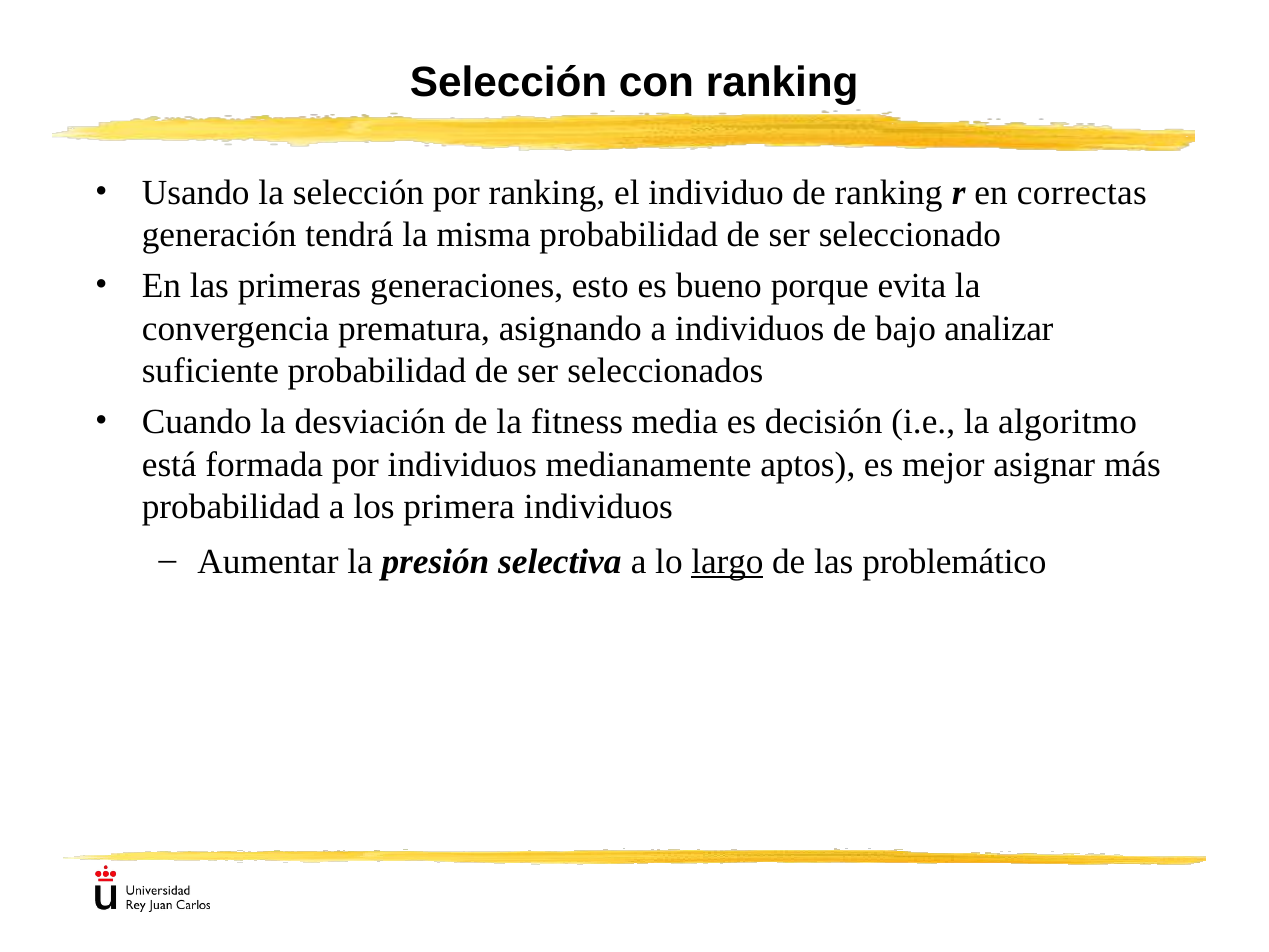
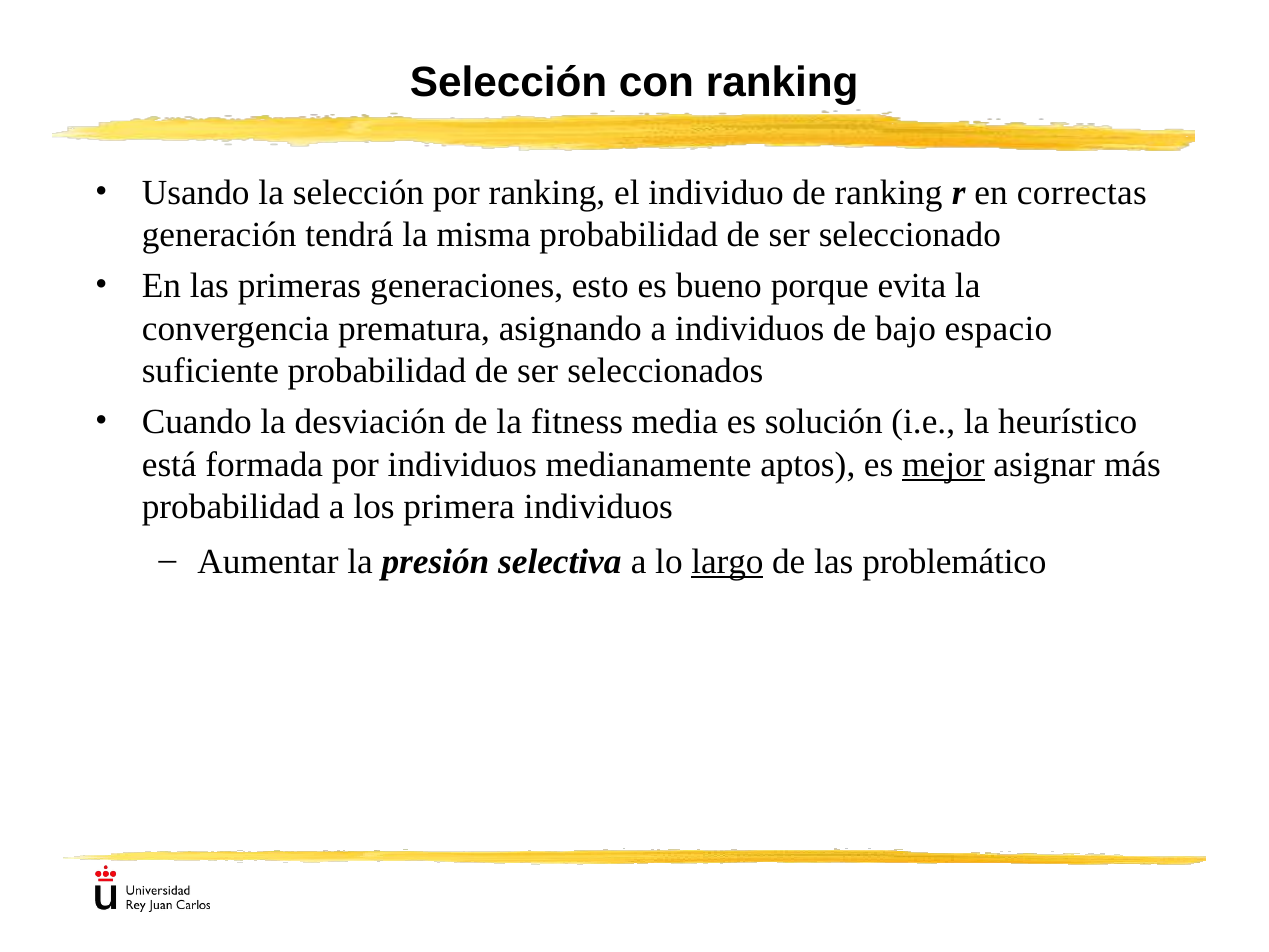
analizar: analizar -> espacio (998, 329)
decisión: decisión -> solución (824, 422)
algoritmo: algoritmo -> heurístico (1068, 422)
mejor underline: none -> present (943, 464)
